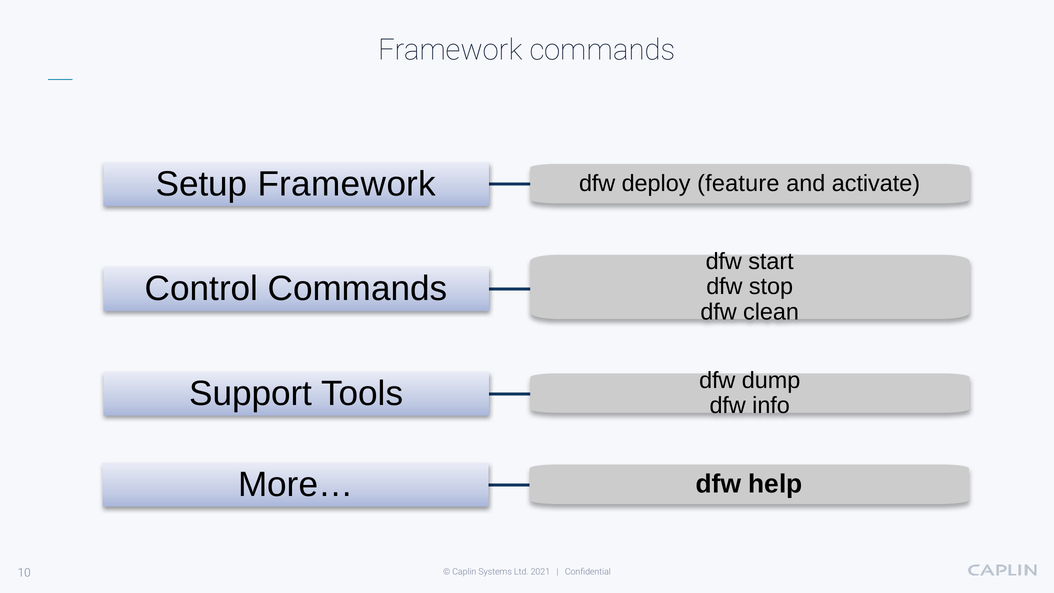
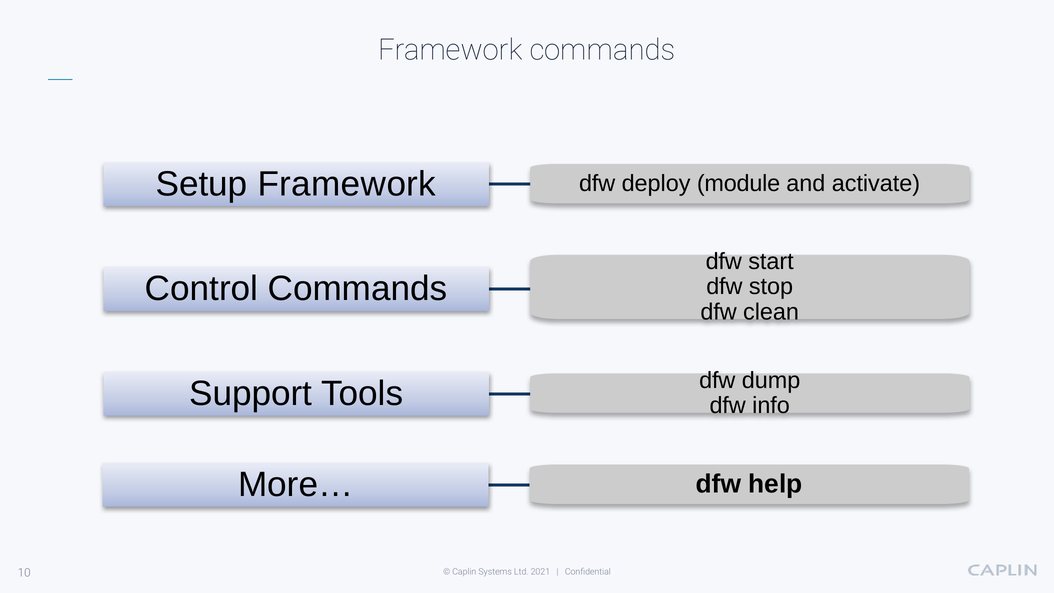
feature: feature -> module (739, 183)
